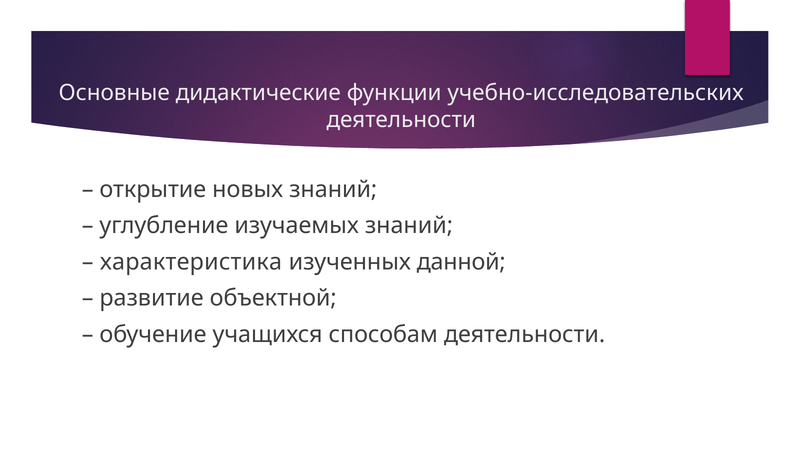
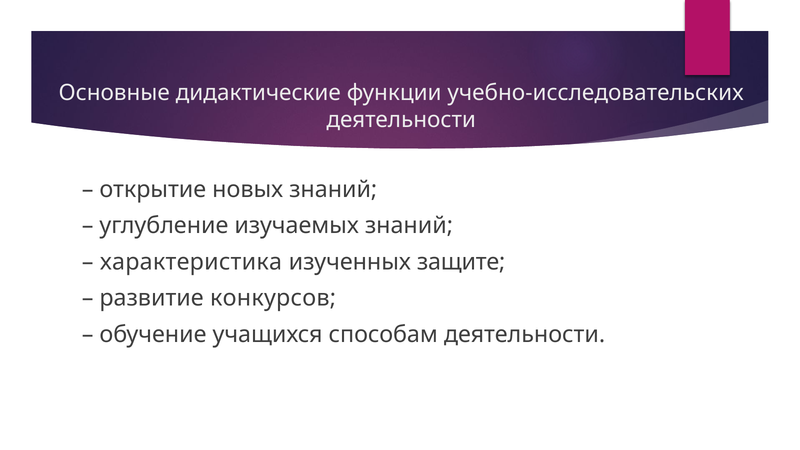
данной: данной -> защите (461, 262)
объектной: объектной -> конкурсов (273, 298)
